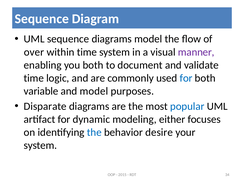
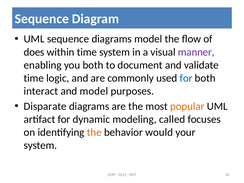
over: over -> does (34, 52)
variable: variable -> interact (41, 91)
popular colour: blue -> orange (187, 106)
either: either -> called (172, 119)
the colour: blue -> orange (94, 132)
desire: desire -> would (159, 132)
